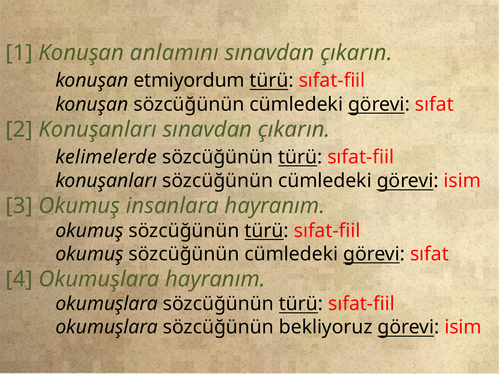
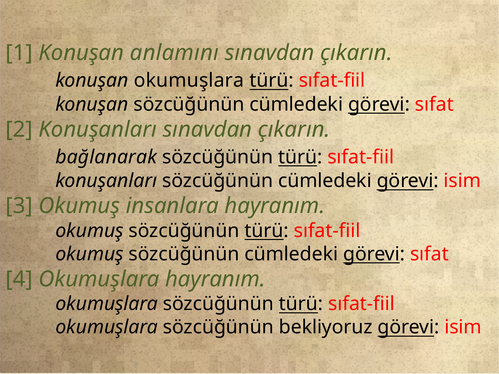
konuşan etmiyordum: etmiyordum -> okumuşlara (189, 81)
kelimelerde: kelimelerde -> bağlanarak (106, 157)
